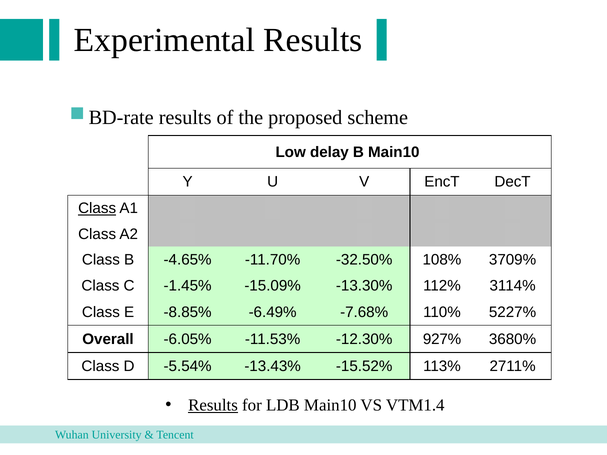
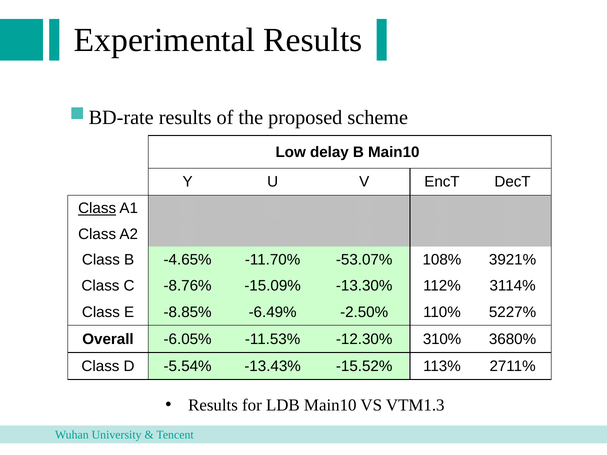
-32.50%: -32.50% -> -53.07% (364, 260)
3709%: 3709% -> 3921% (513, 260)
-1.45%: -1.45% -> -8.76% (188, 286)
-7.68%: -7.68% -> -2.50% (364, 312)
927%: 927% -> 310% (442, 339)
Results underline: present -> none (213, 405)
VTM1.4: VTM1.4 -> VTM1.3 (415, 405)
